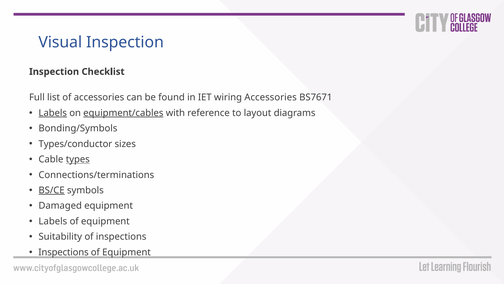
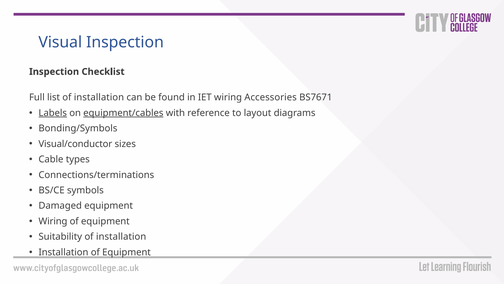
list of accessories: accessories -> installation (99, 97)
Types/conductor: Types/conductor -> Visual/conductor (75, 144)
types underline: present -> none (78, 159)
BS/CE underline: present -> none (52, 190)
Labels: Labels -> Wiring (53, 221)
Suitability of inspections: inspections -> installation (121, 236)
Inspections: Inspections -> Installation (63, 252)
